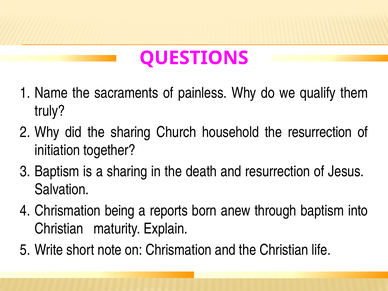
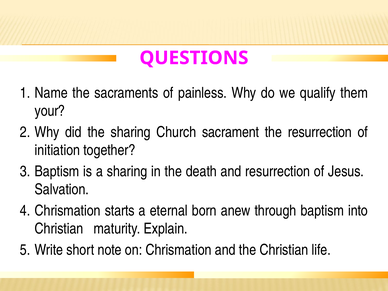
truly: truly -> your (50, 111)
household: household -> sacrament (231, 132)
being: being -> starts (120, 211)
reports: reports -> eternal (169, 211)
